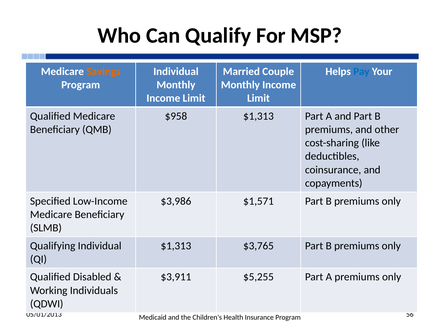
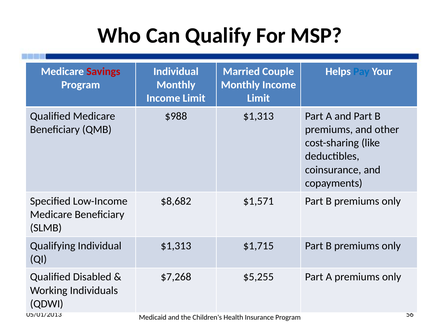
Savings colour: orange -> red (103, 71)
$958: $958 -> $988 (176, 116)
$3,986: $3,986 -> $8,682 (176, 201)
$3,765: $3,765 -> $1,715 (258, 246)
$3,911: $3,911 -> $7,268 (176, 277)
